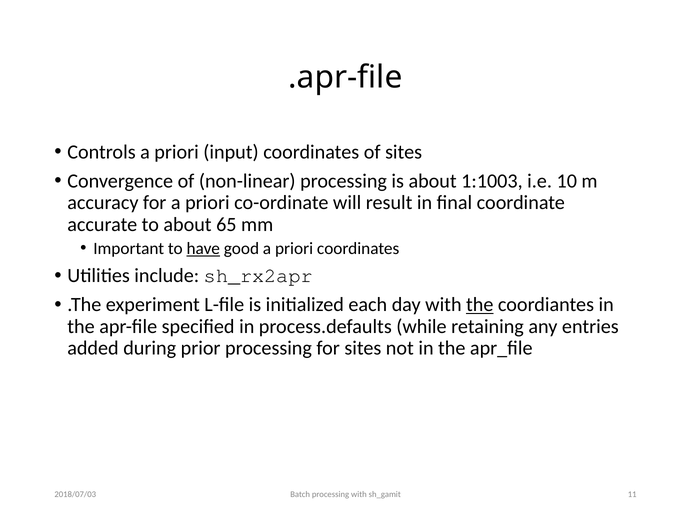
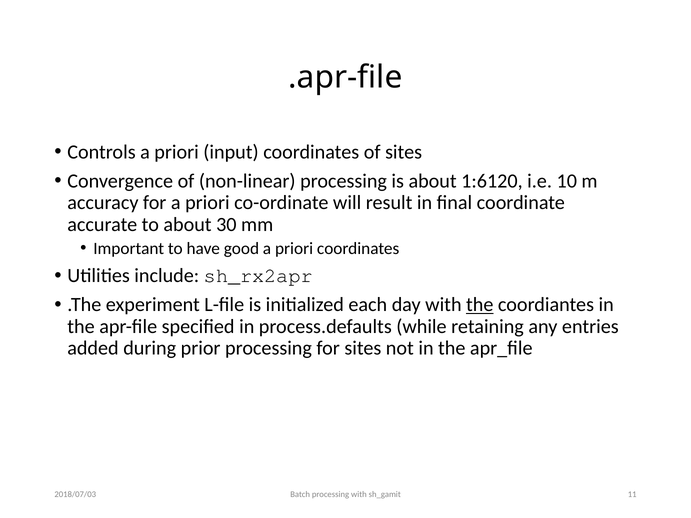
1:1003: 1:1003 -> 1:6120 (492, 181)
65: 65 -> 30 (226, 225)
have underline: present -> none (203, 248)
